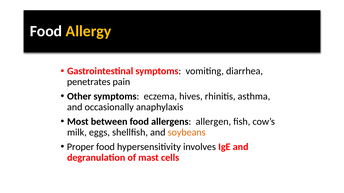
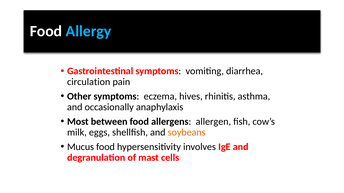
Allergy colour: yellow -> light blue (89, 31)
penetrates: penetrates -> circulation (89, 82)
Proper: Proper -> Mucus (81, 147)
